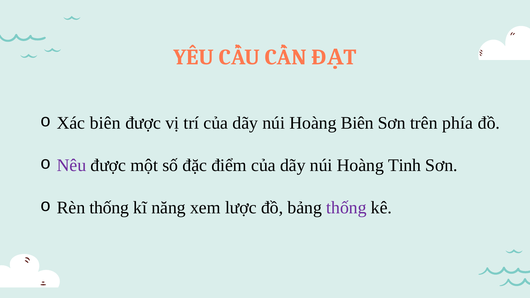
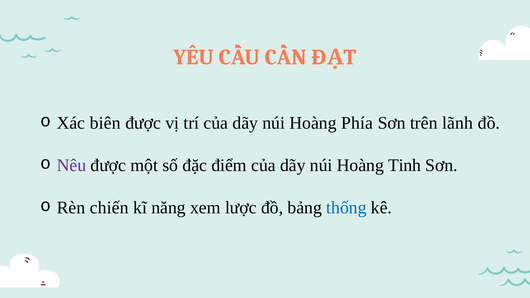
Hoàng Biên: Biên -> Phía (357, 123)
phía: phía -> lãnh (458, 123)
Rèn thống: thống -> chiến (109, 208)
thống colour: purple -> blue (346, 208)
